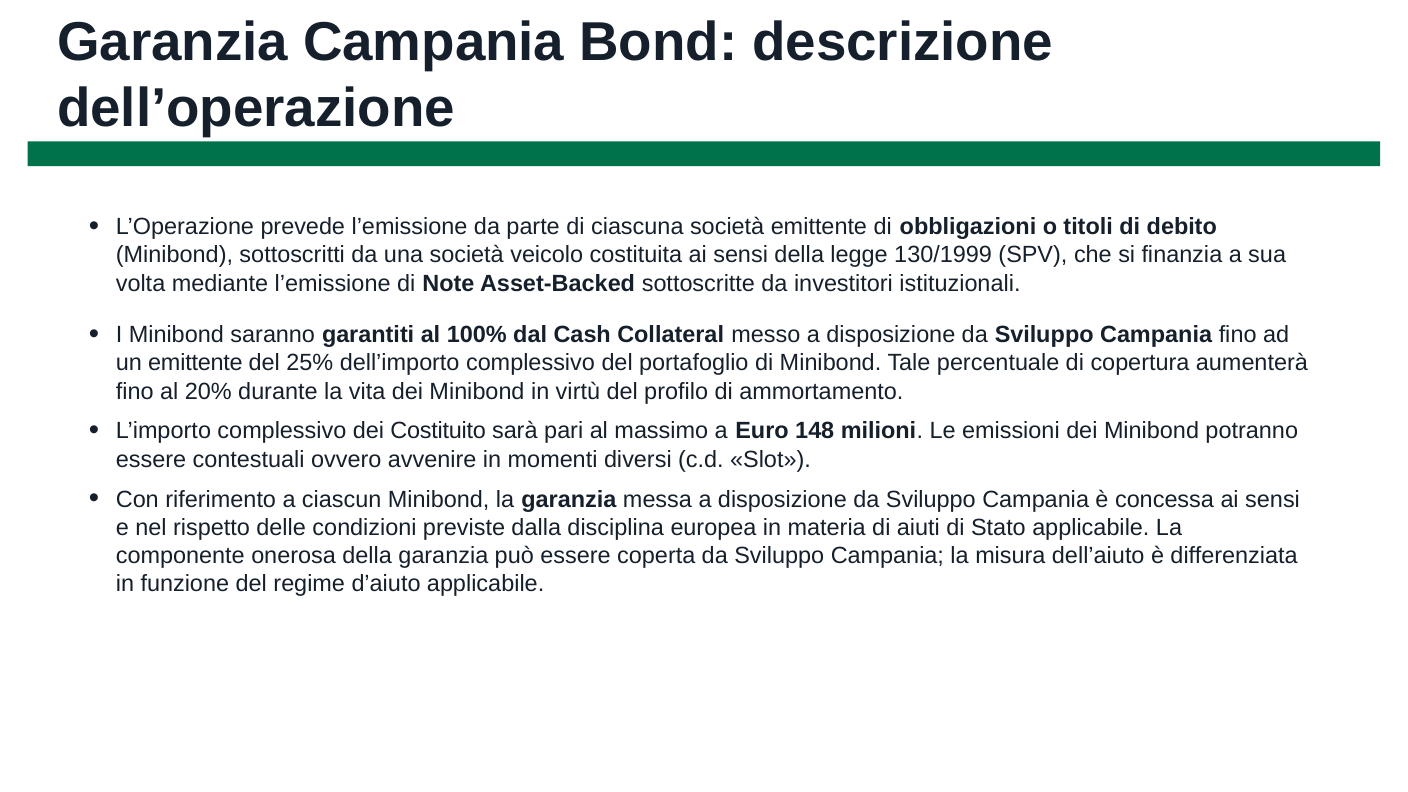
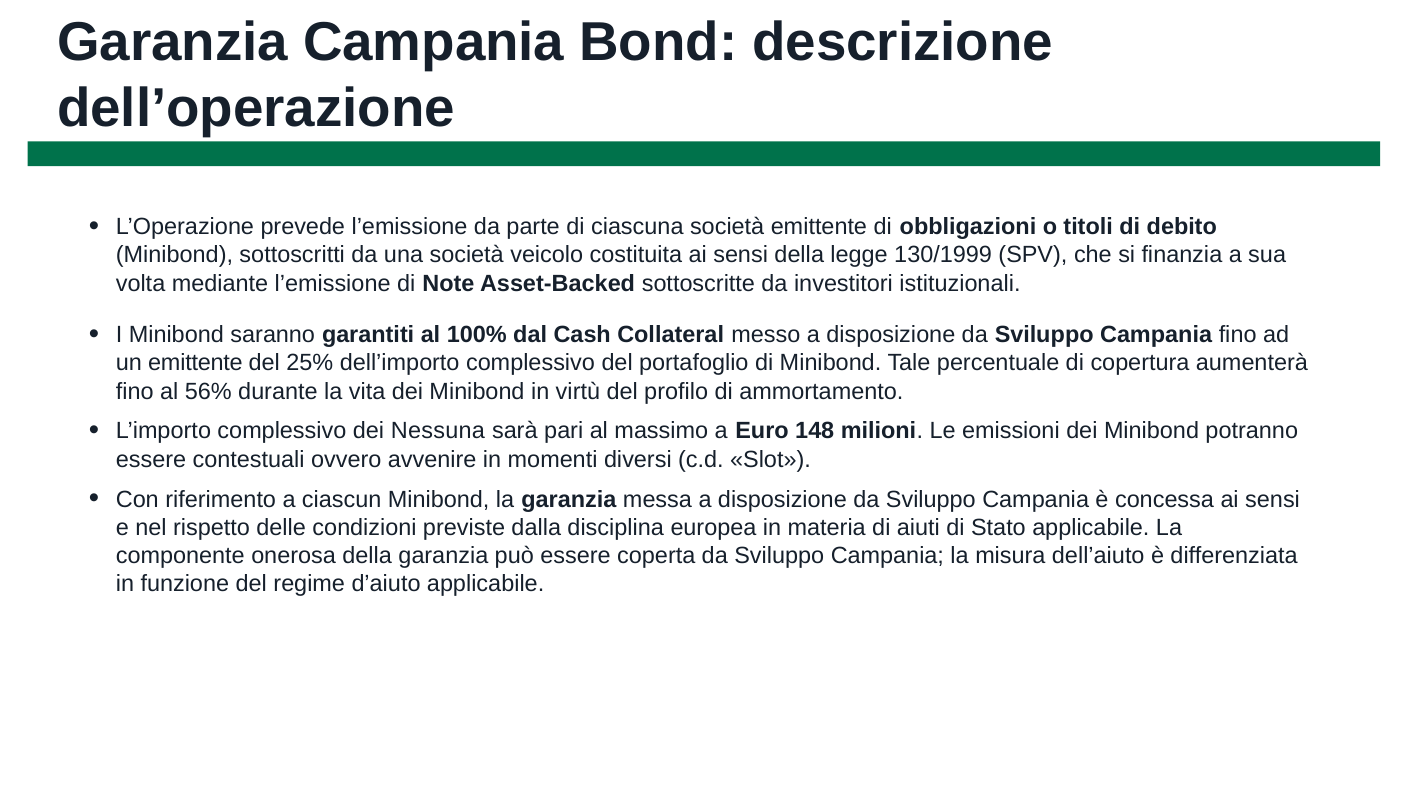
20%: 20% -> 56% (208, 391)
Costituito: Costituito -> Nessuna (438, 431)
